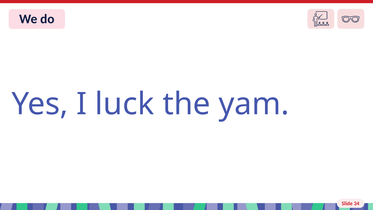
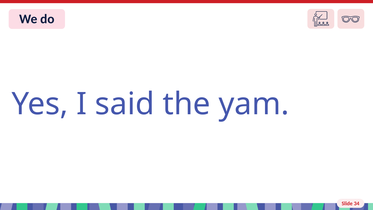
luck: luck -> said (125, 104)
